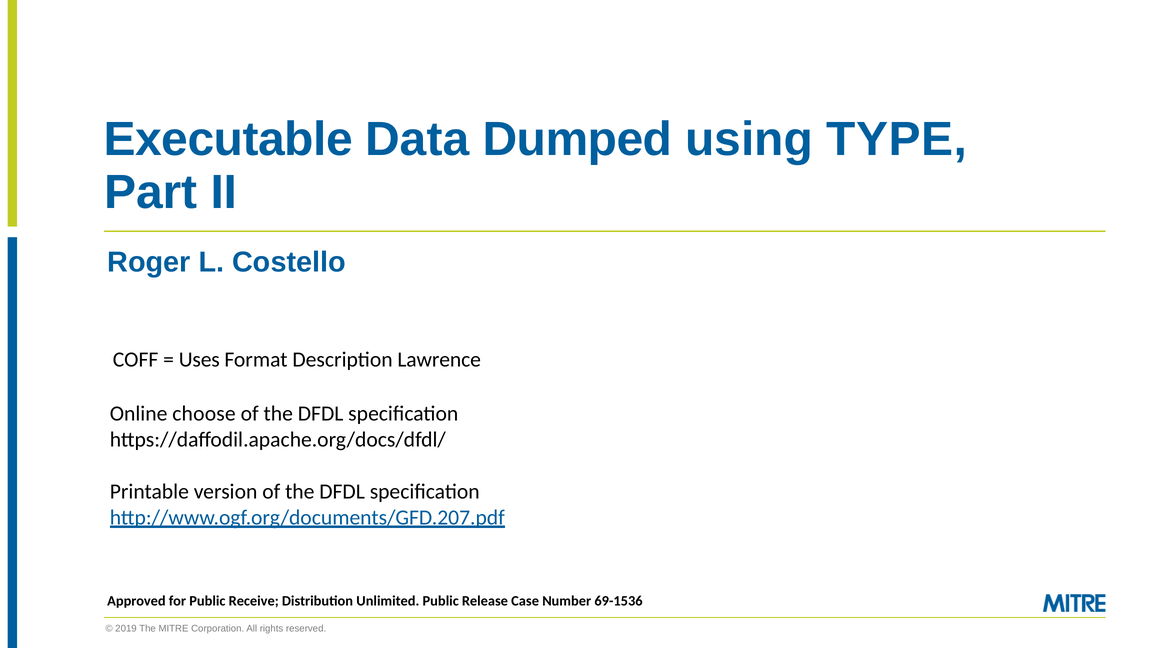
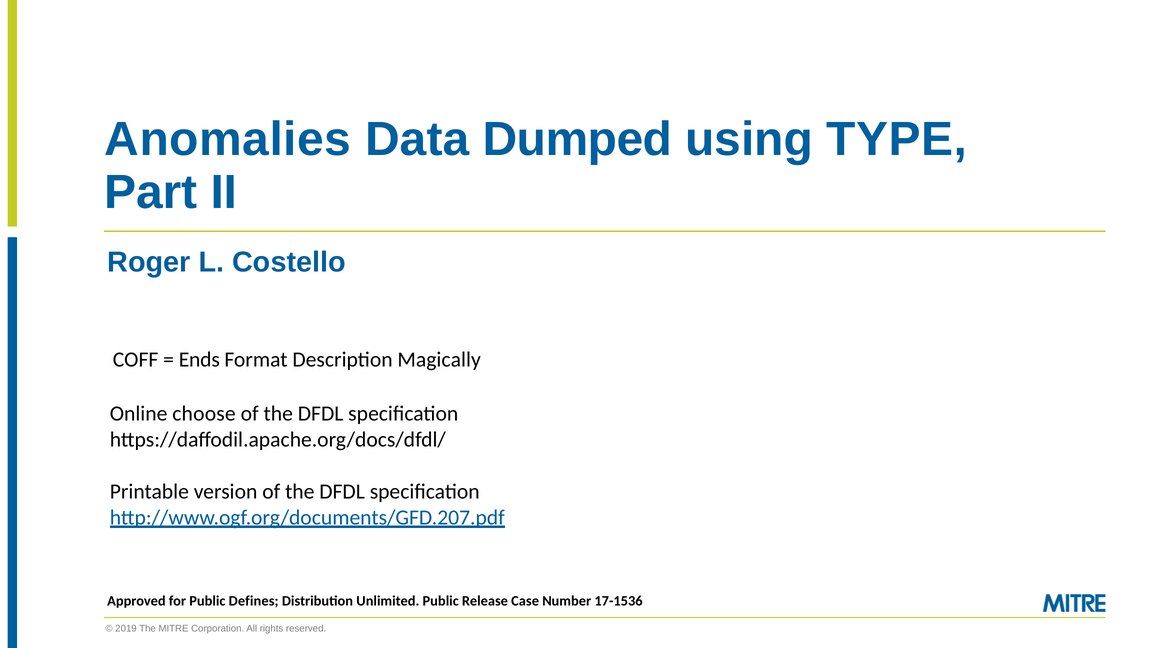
Executable: Executable -> Anomalies (228, 140)
Uses: Uses -> Ends (199, 360)
Lawrence: Lawrence -> Magically (439, 360)
Receive: Receive -> Defines (254, 601)
69-1536: 69-1536 -> 17-1536 (619, 601)
